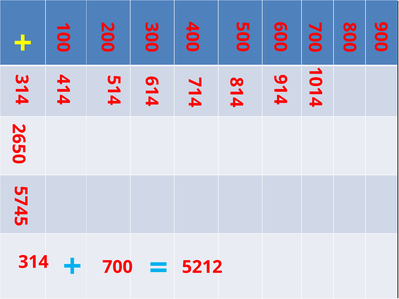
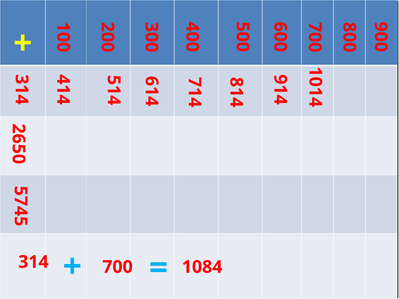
5212: 5212 -> 1084 (202, 267)
